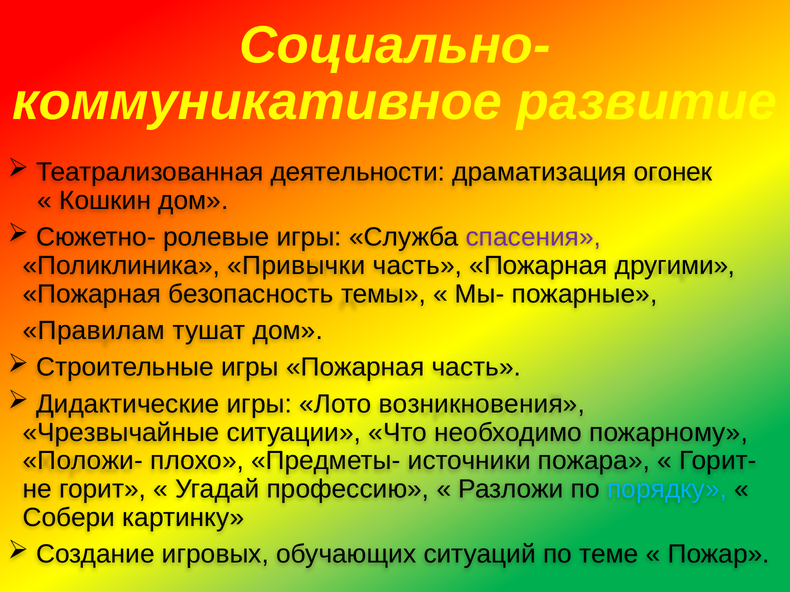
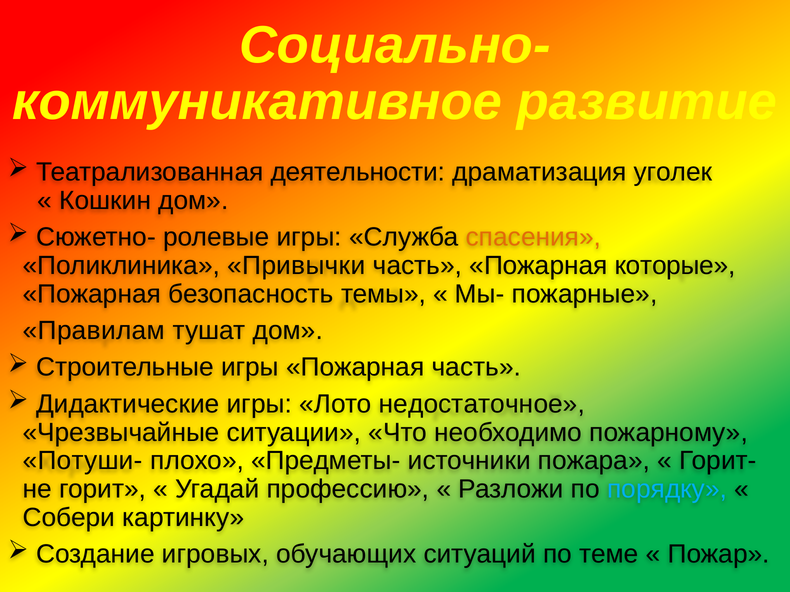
огонек: огонек -> уголек (673, 172)
спасения colour: purple -> orange (533, 237)
другими: другими -> которые (675, 266)
возникновения: возникновения -> недостаточное (482, 404)
Положи-: Положи- -> Потуши- (83, 461)
